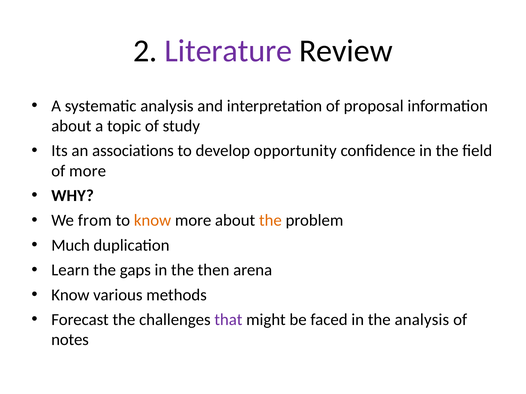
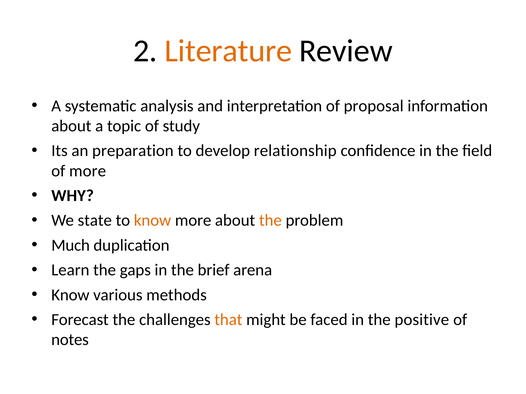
Literature colour: purple -> orange (228, 51)
associations: associations -> preparation (133, 151)
opportunity: opportunity -> relationship (295, 151)
from: from -> state (95, 221)
then: then -> brief (214, 270)
that colour: purple -> orange (228, 320)
the analysis: analysis -> positive (422, 320)
